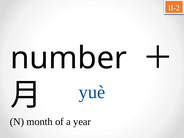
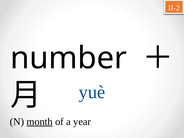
month underline: none -> present (40, 122)
